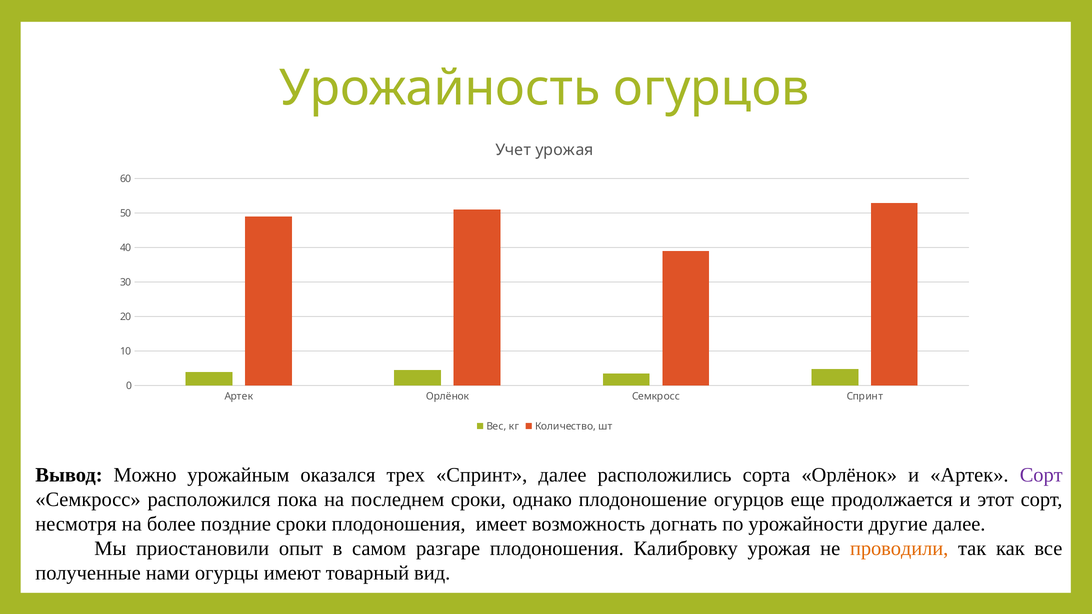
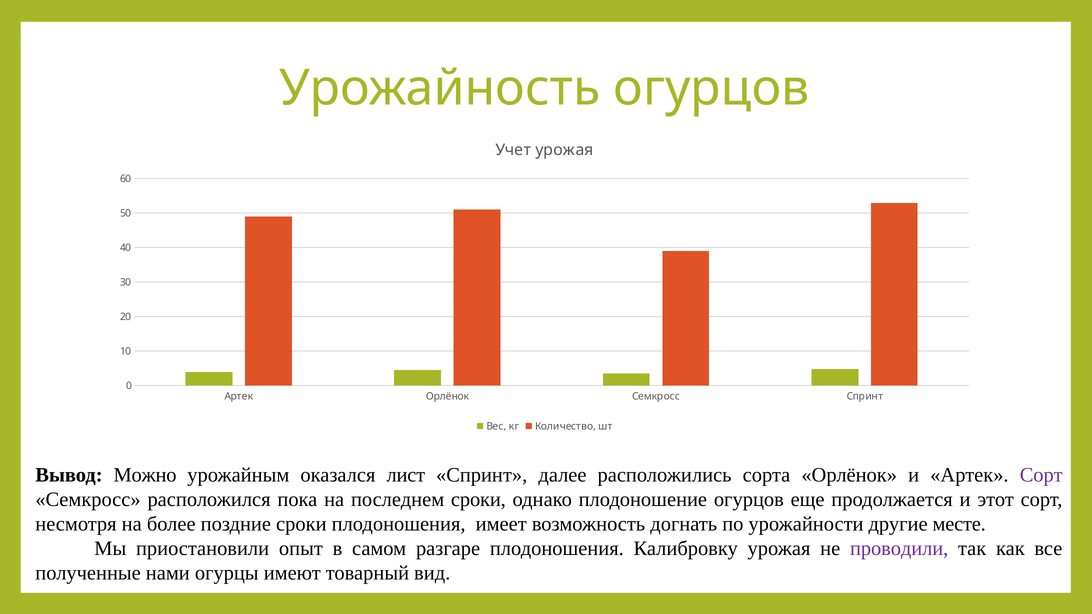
трех: трех -> лист (406, 475)
другие далее: далее -> месте (959, 524)
проводили colour: orange -> purple (899, 549)
